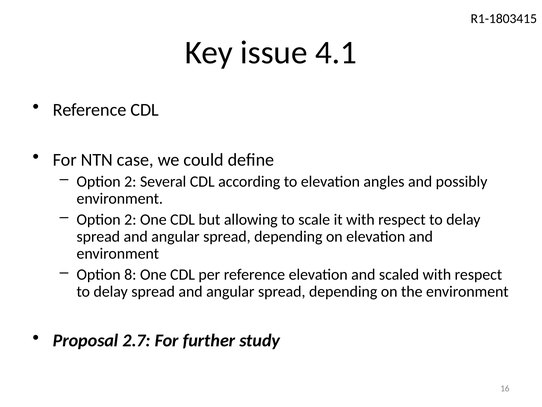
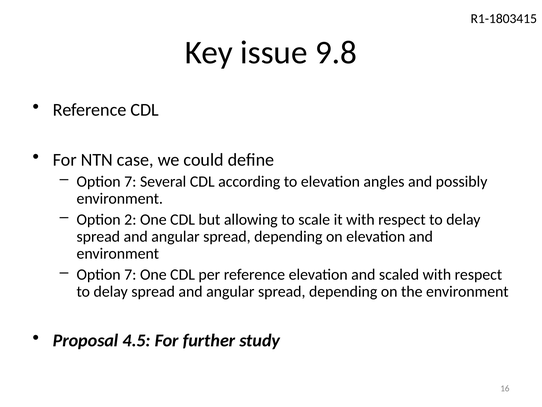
4.1: 4.1 -> 9.8 (336, 52)
2: 2 -> 7 (130, 181)
8: 8 -> 7 (130, 274)
2.7: 2.7 -> 4.5 (137, 340)
